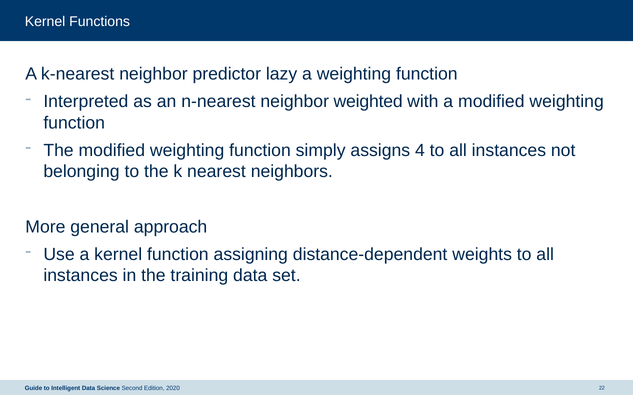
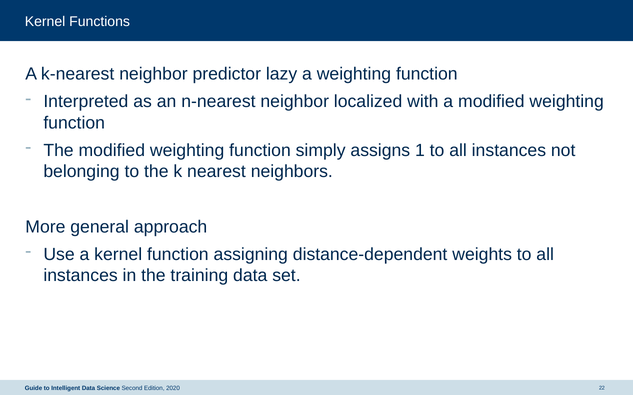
weighted: weighted -> localized (368, 102)
4: 4 -> 1 (420, 151)
